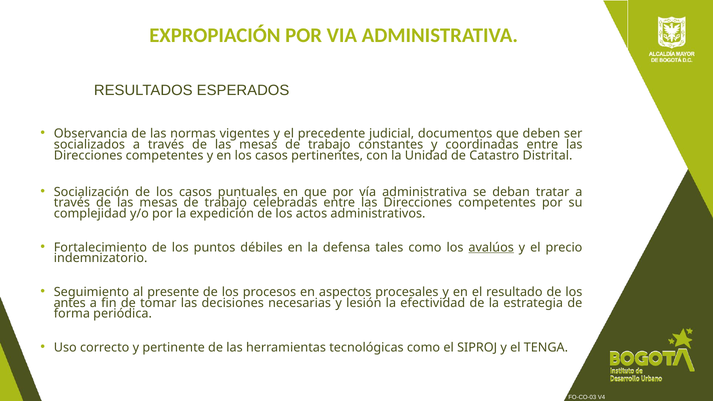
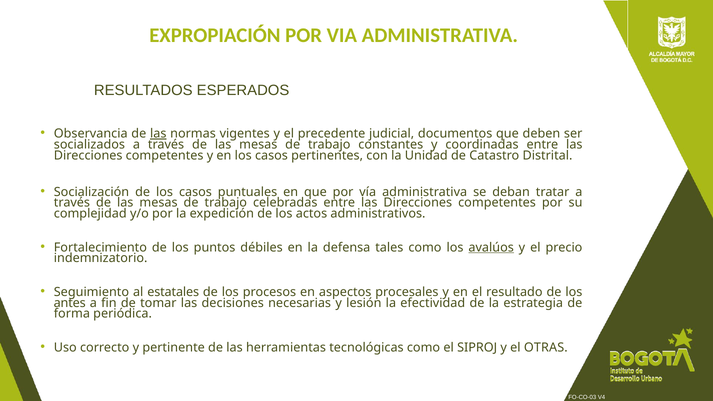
las underline: none -> present (158, 134)
presente: presente -> estatales (173, 292)
TENGA: TENGA -> OTRAS (546, 347)
